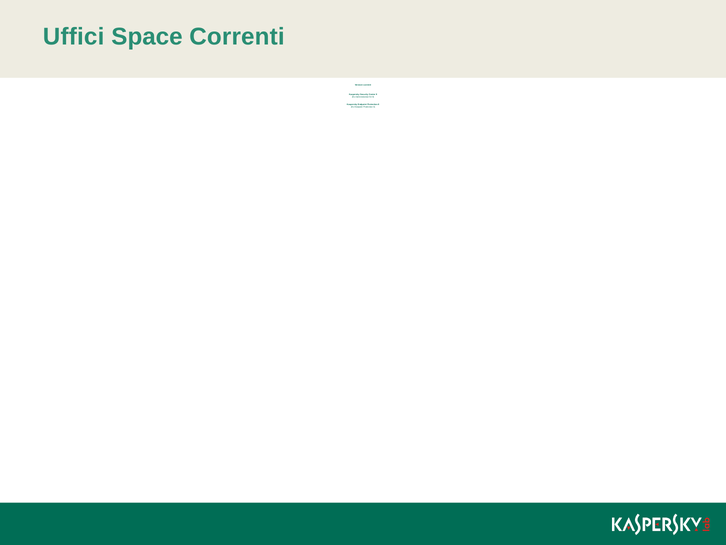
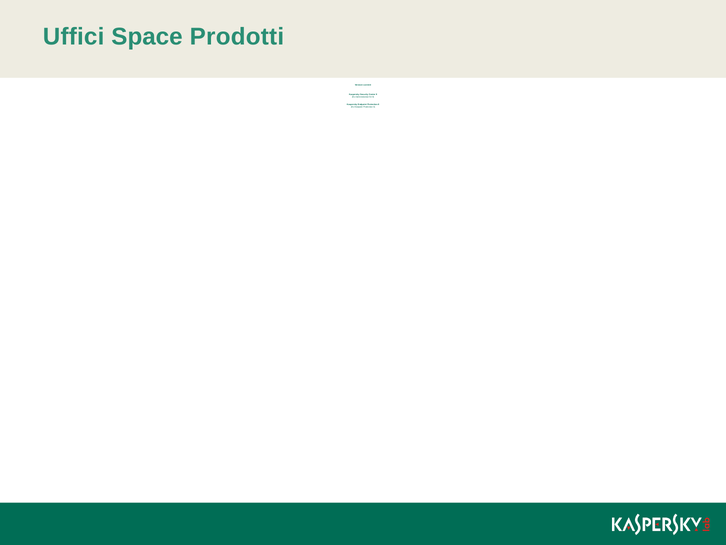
Space Correnti: Correnti -> Prodotti (237, 37)
